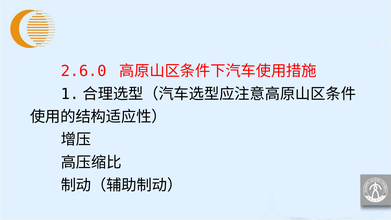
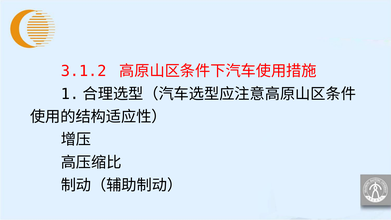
2.6.0: 2.6.0 -> 3.1.2 (84, 71)
